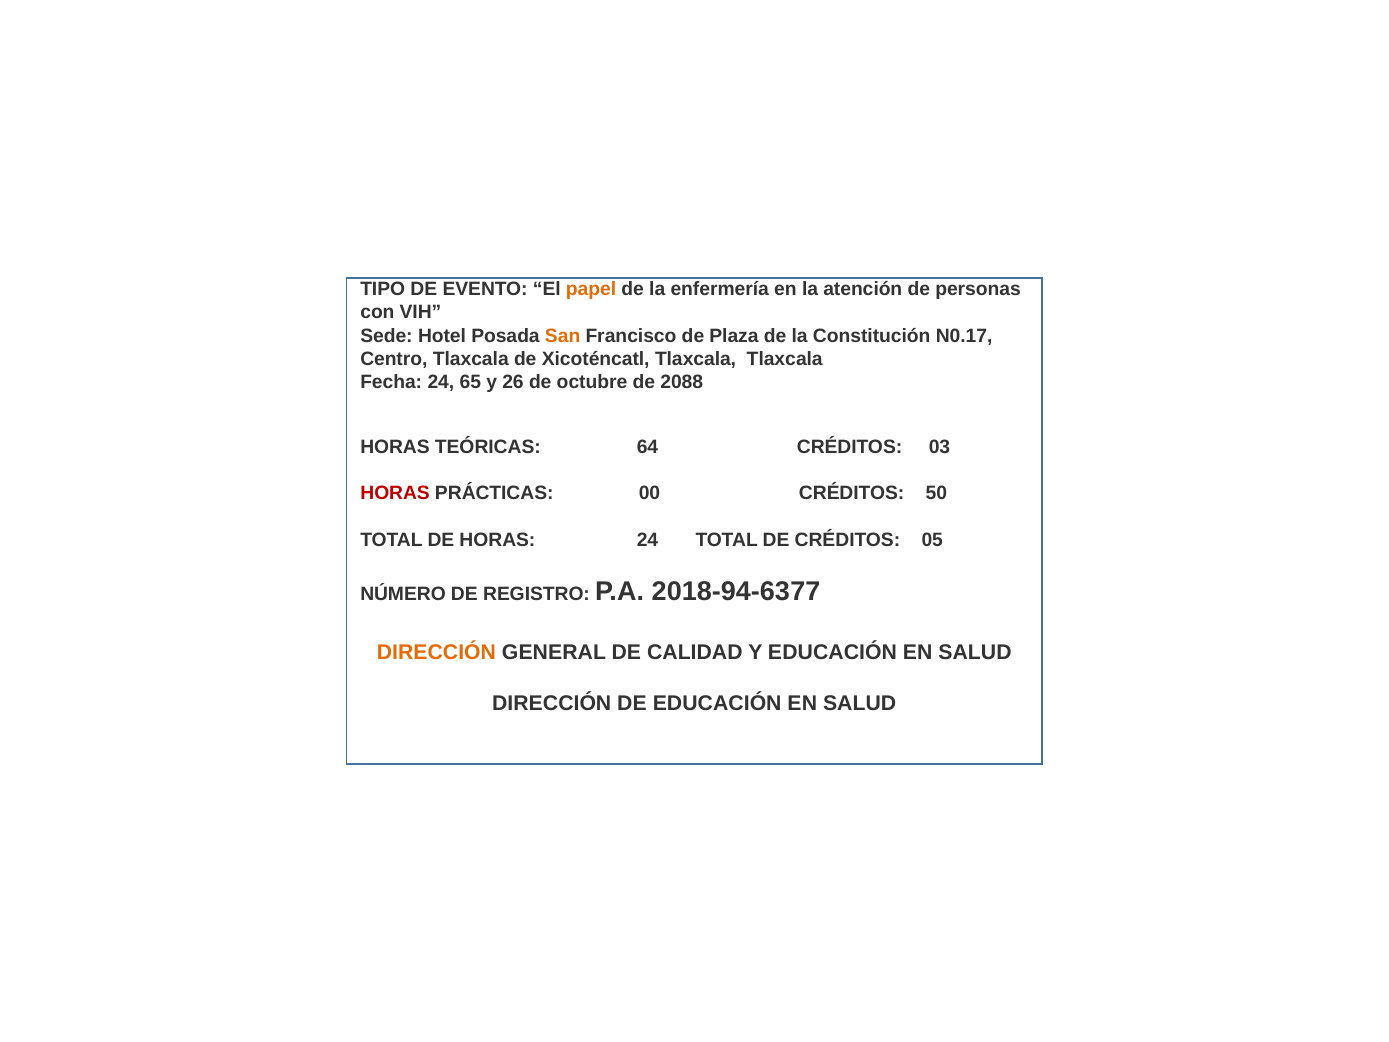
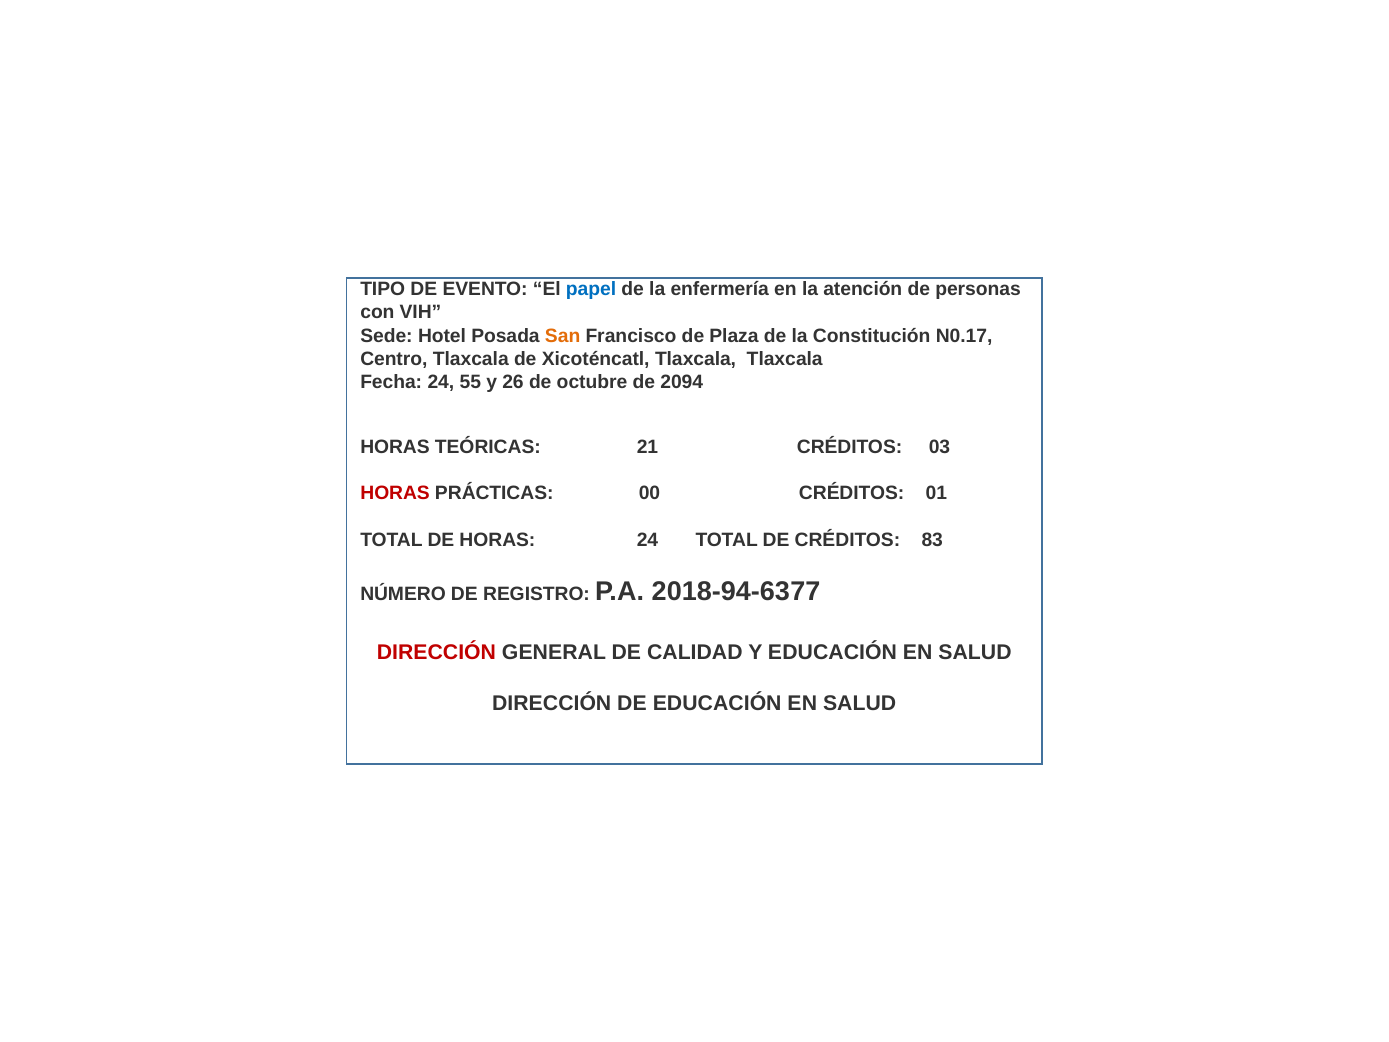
papel colour: orange -> blue (591, 289)
65: 65 -> 55 (470, 382)
2088: 2088 -> 2094 (682, 382)
64: 64 -> 21 (647, 447)
50: 50 -> 01 (936, 493)
05: 05 -> 83 (932, 540)
DIRECCIÓN colour: orange -> red (436, 652)
